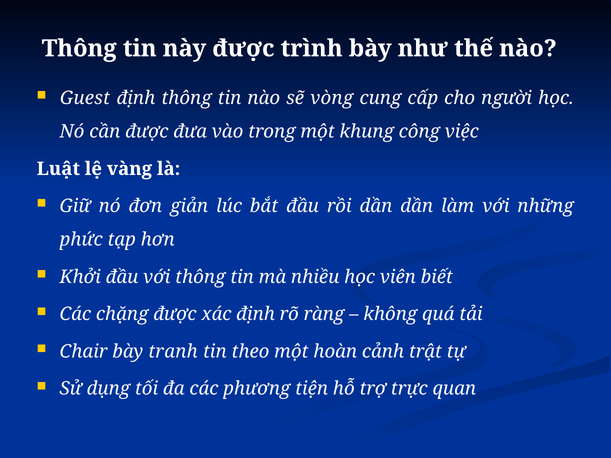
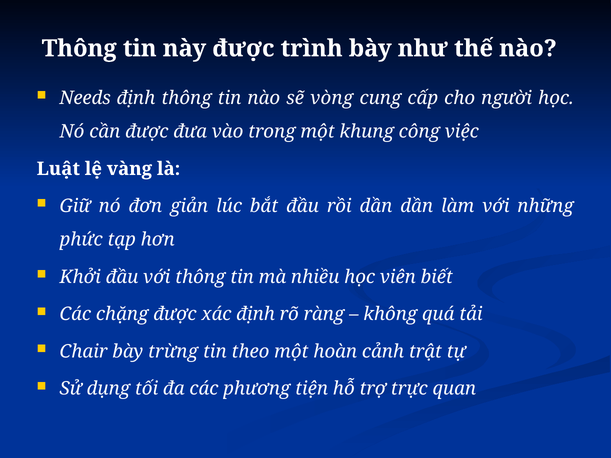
Guest: Guest -> Needs (85, 98)
tranh: tranh -> trừng (173, 352)
